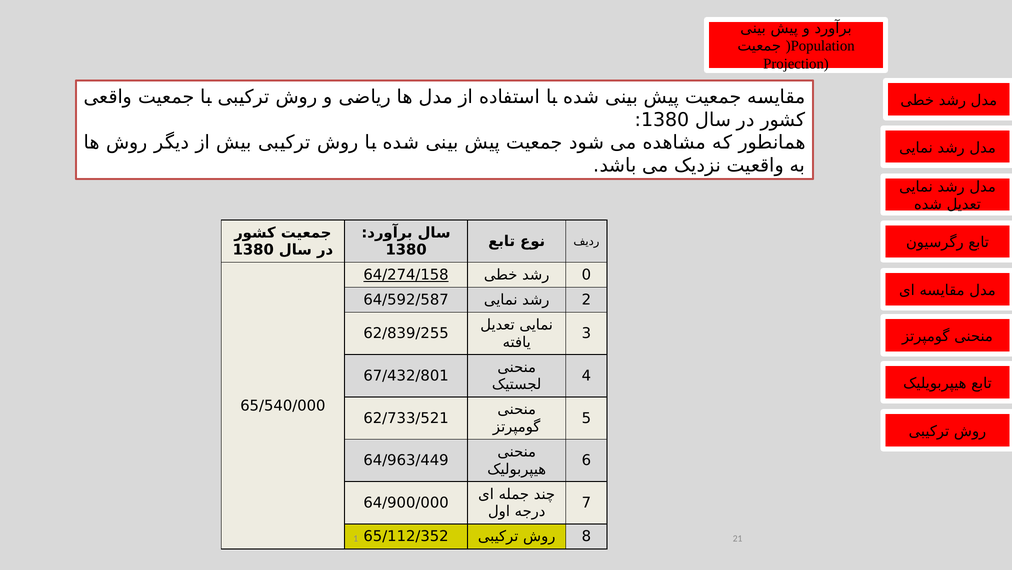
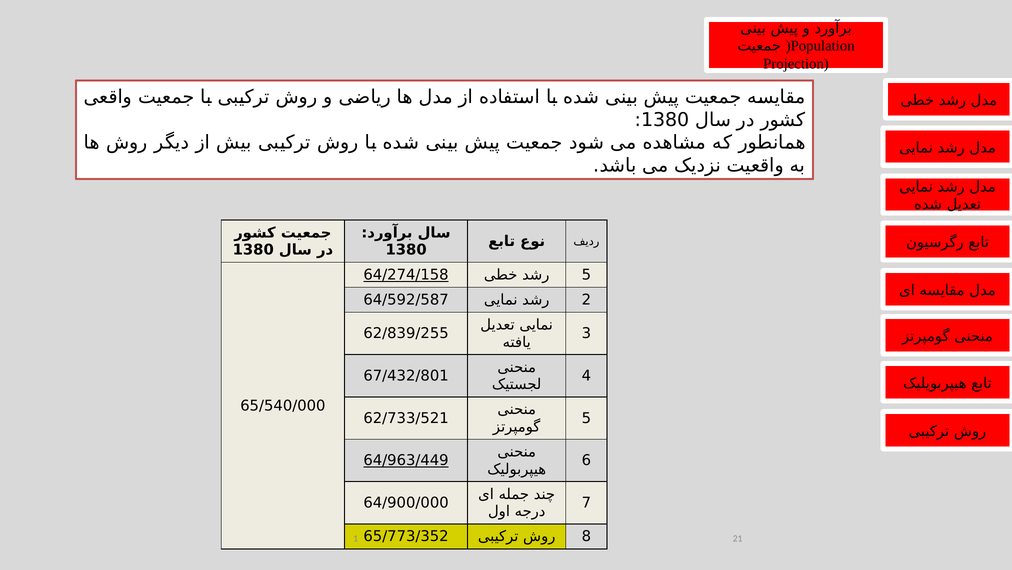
0: 0 -> 5 (586, 275)
64/963/449 underline: none -> present (406, 460)
65/112/352: 65/112/352 -> 65/773/352 (406, 536)
